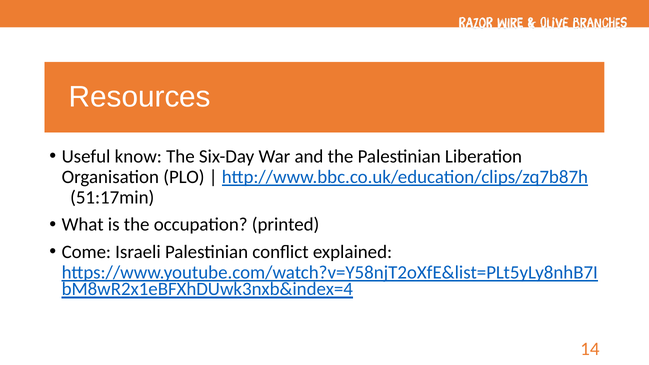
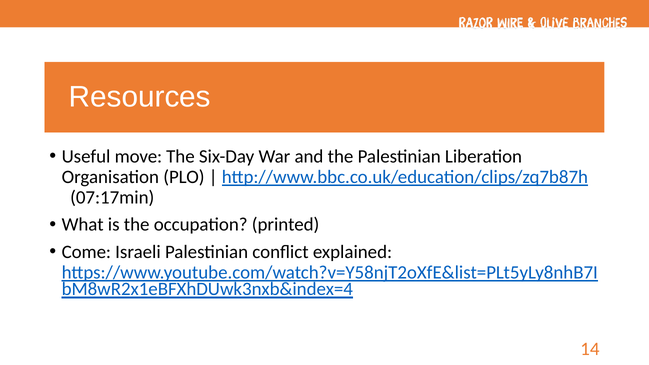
know: know -> move (138, 156)
51:17min: 51:17min -> 07:17min (112, 198)
